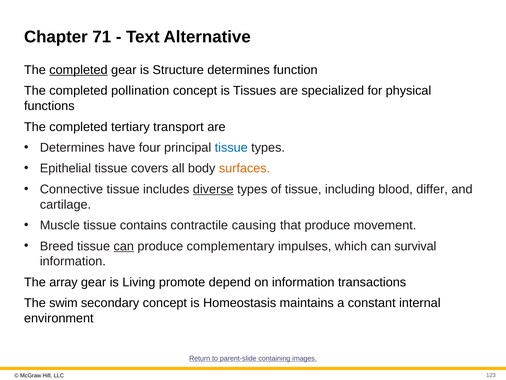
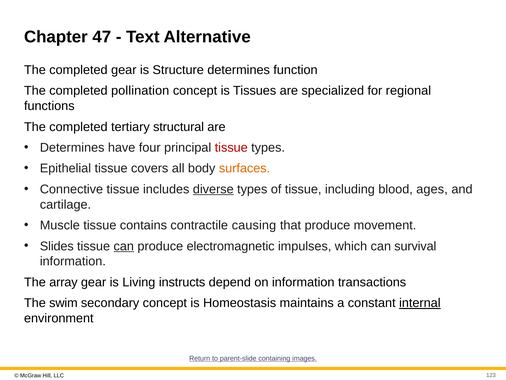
71: 71 -> 47 (102, 37)
completed underline: present -> none (78, 70)
physical: physical -> regional (408, 91)
transport: transport -> structural (179, 127)
tissue colour: blue -> red (231, 147)
differ: differ -> ages (432, 189)
Breed: Breed -> Slides (57, 246)
complementary: complementary -> electromagnetic (231, 246)
promote: promote -> instructs (182, 282)
internal underline: none -> present (420, 303)
